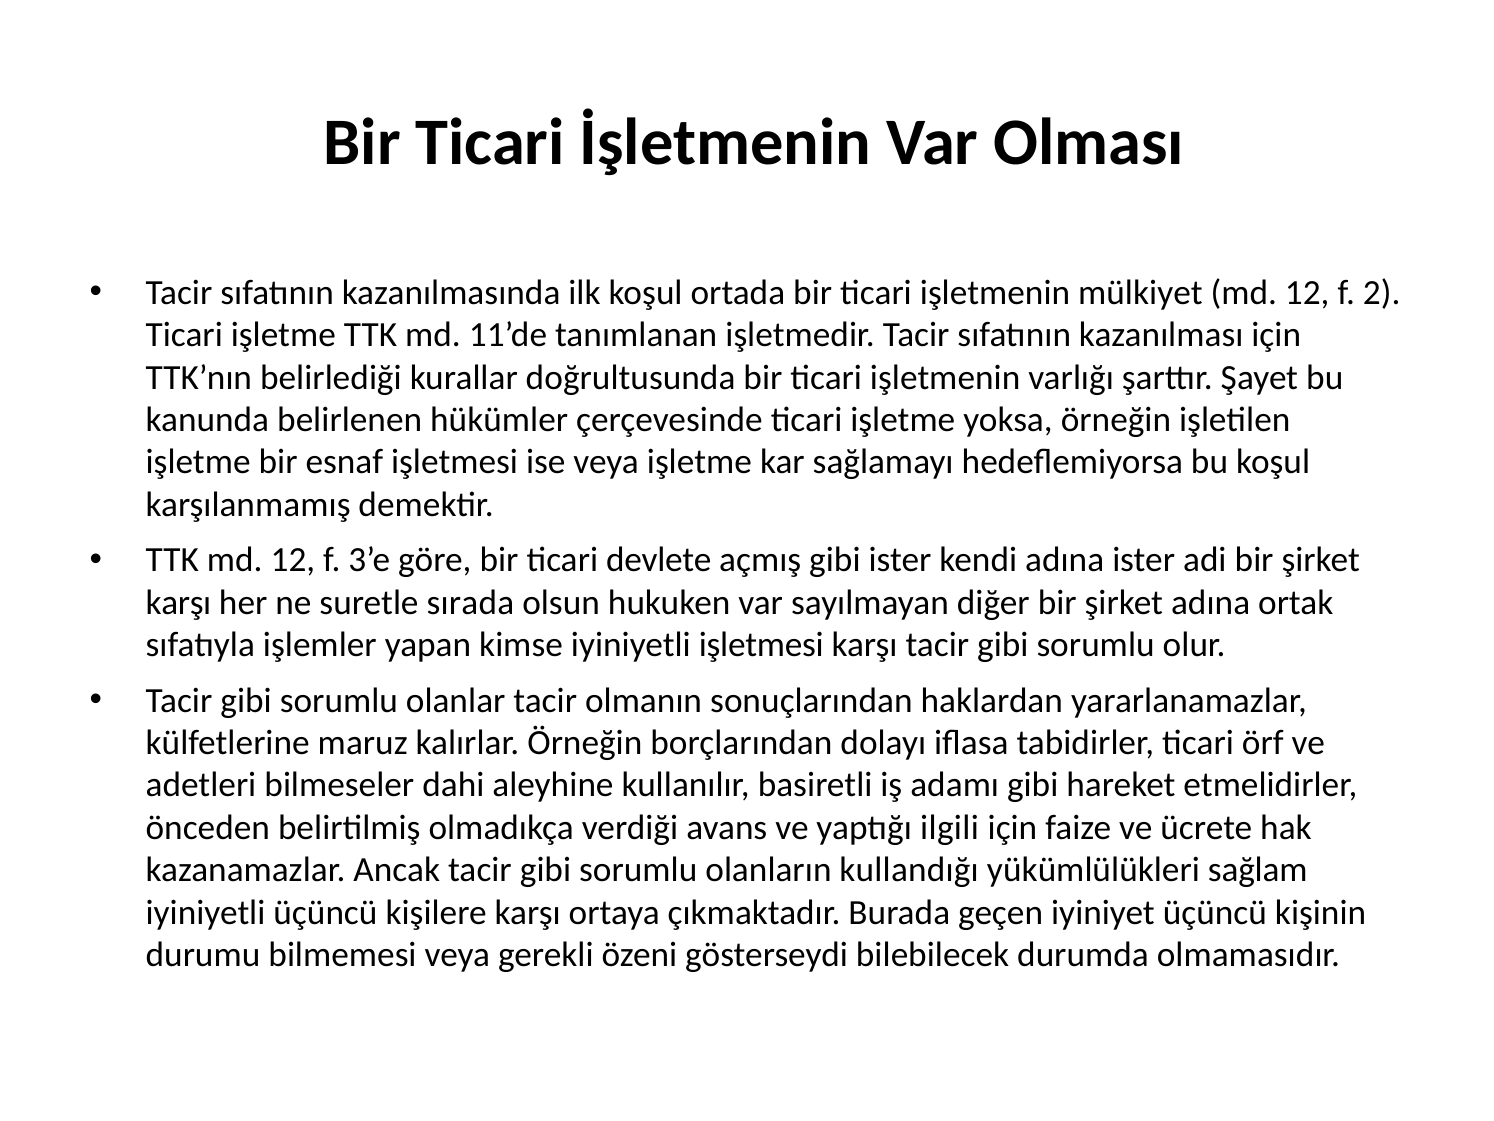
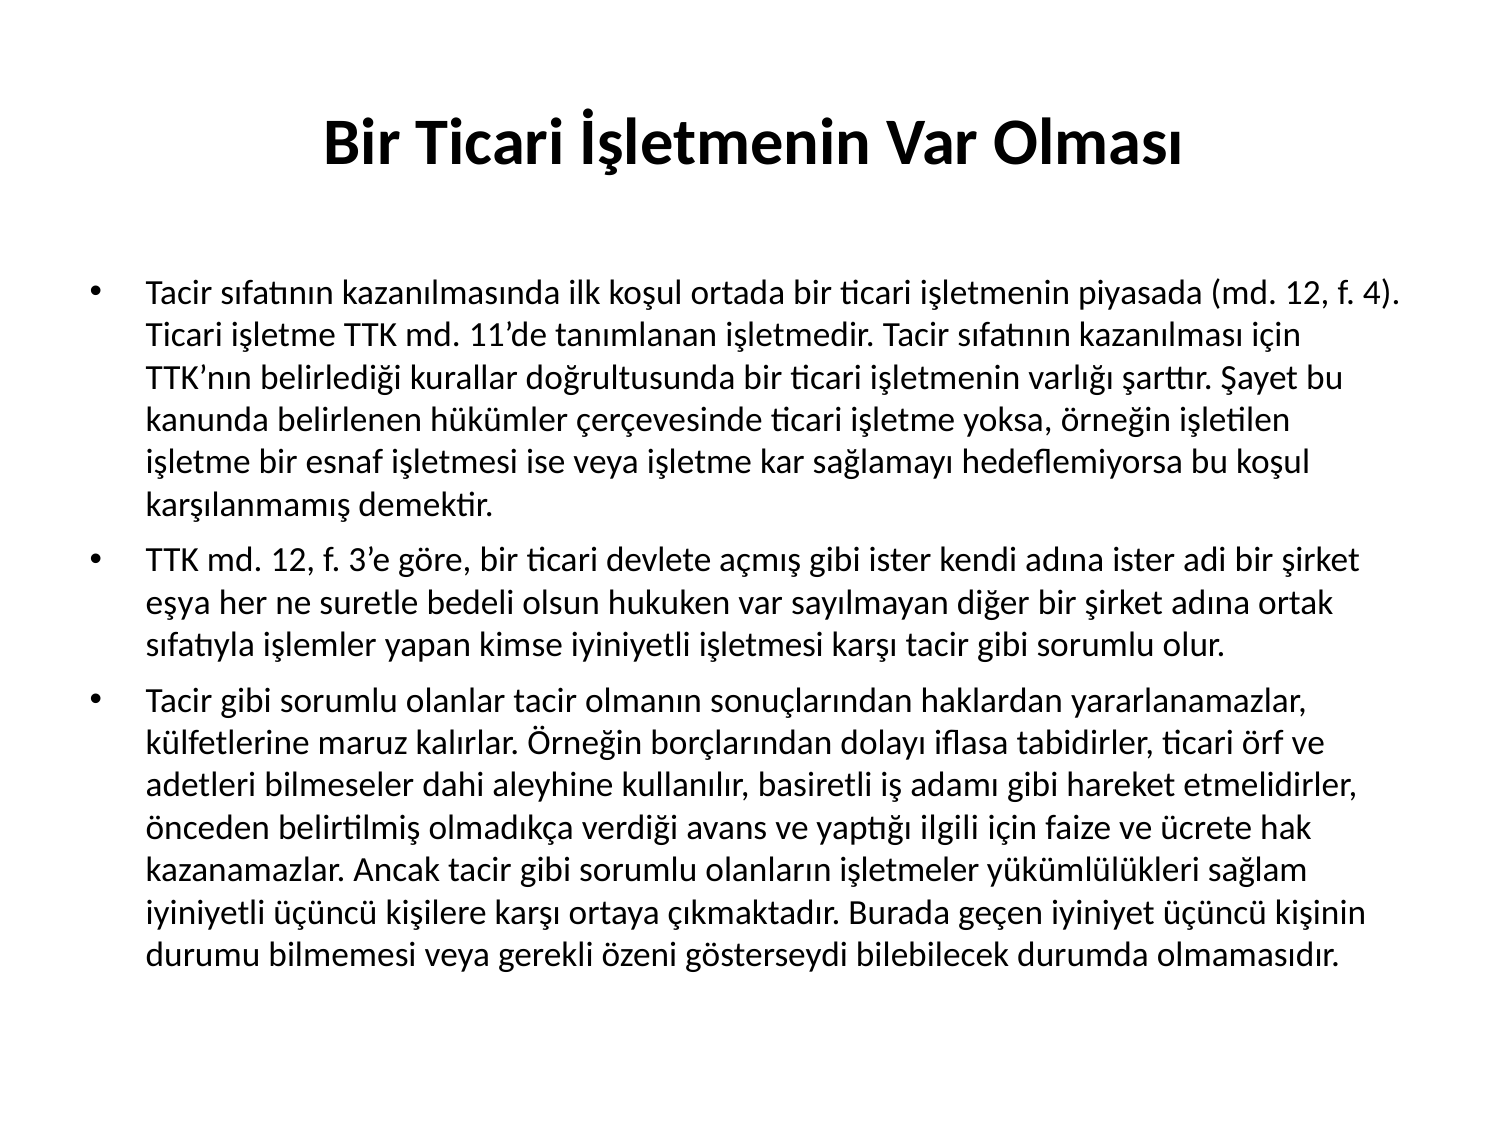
mülkiyet: mülkiyet -> piyasada (1140, 293)
2: 2 -> 4 (1382, 293)
karşı: karşı -> eşya (178, 602)
sırada: sırada -> bedeli (471, 602)
kullandığı: kullandığı -> işletmeler (909, 870)
